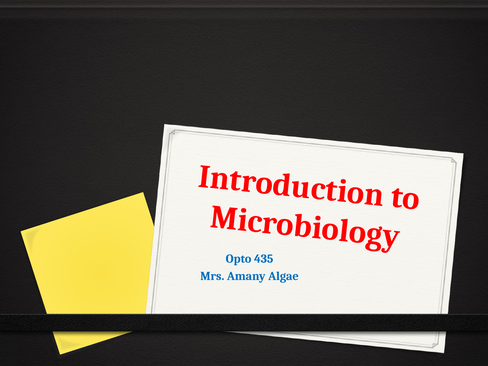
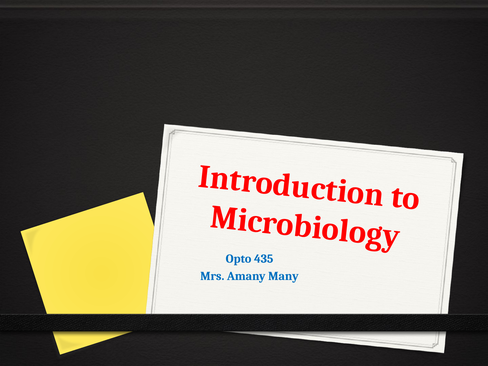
Algae: Algae -> Many (283, 276)
